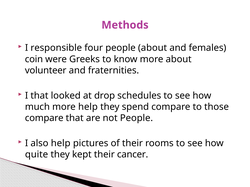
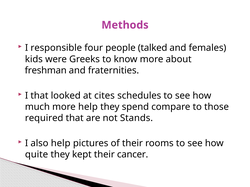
people about: about -> talked (153, 48)
coin: coin -> kids (34, 59)
volunteer: volunteer -> freshman (46, 71)
drop: drop -> cites (104, 96)
compare: compare -> required (44, 118)
not People: People -> Stands (136, 118)
